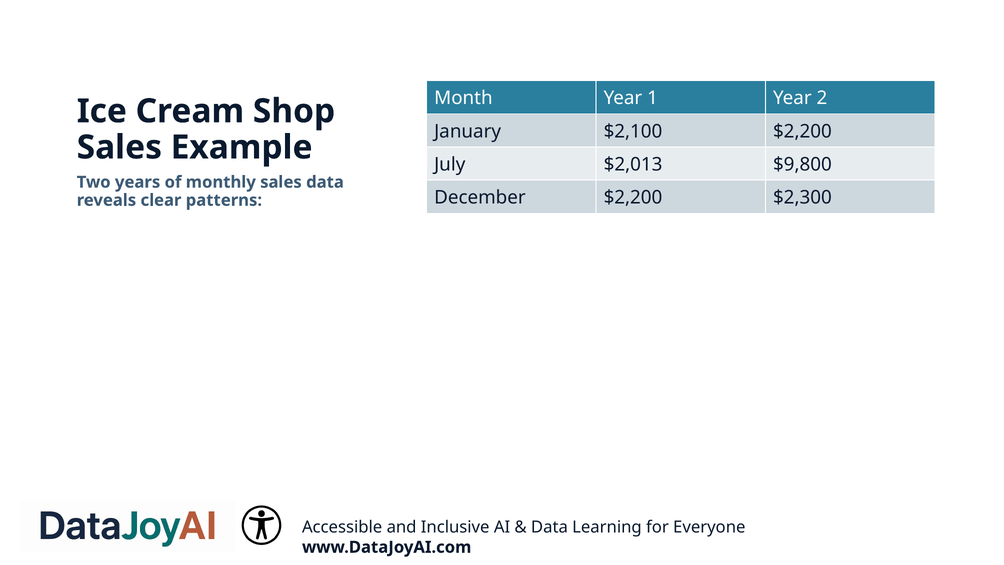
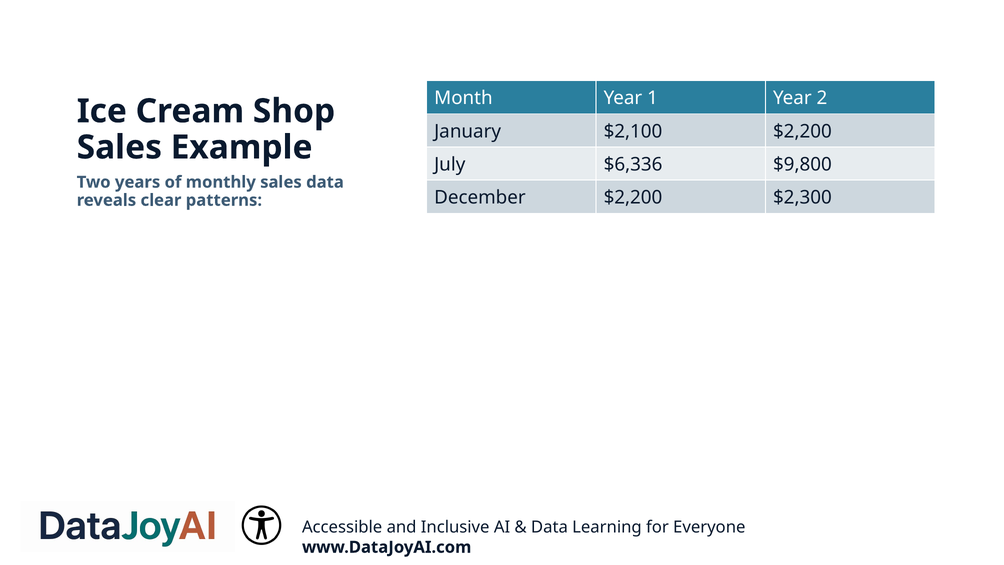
$2,013: $2,013 -> $6,336 (633, 164)
